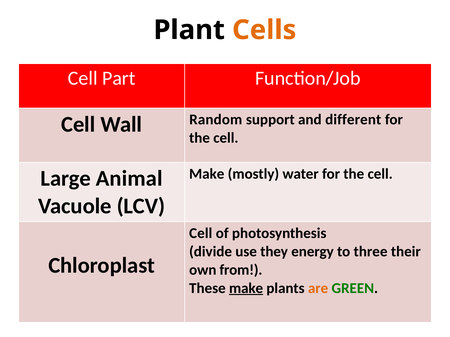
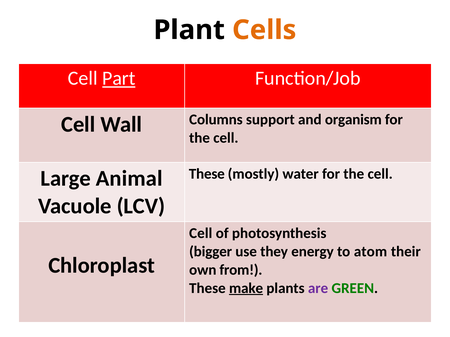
Part underline: none -> present (119, 78)
Random: Random -> Columns (216, 120)
different: different -> organism (353, 120)
Make: Make -> These (207, 174)
divide: divide -> bigger (211, 252)
three: three -> atom (370, 252)
are colour: orange -> purple (318, 289)
